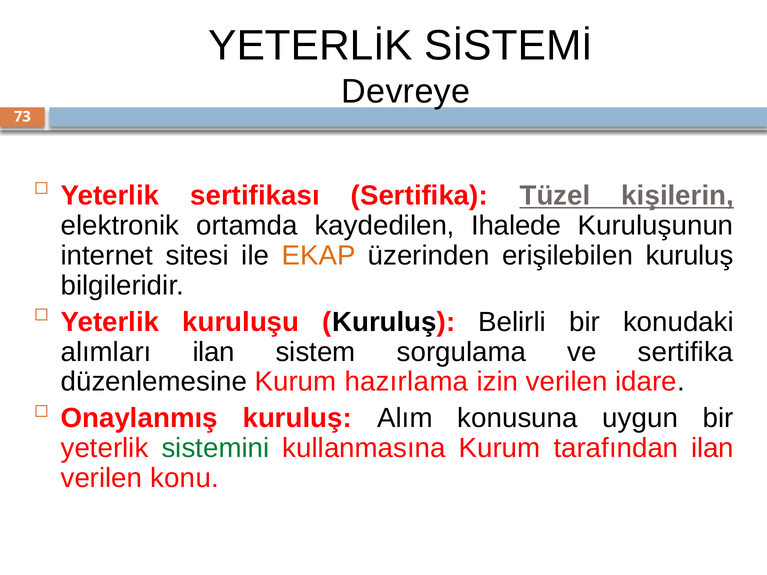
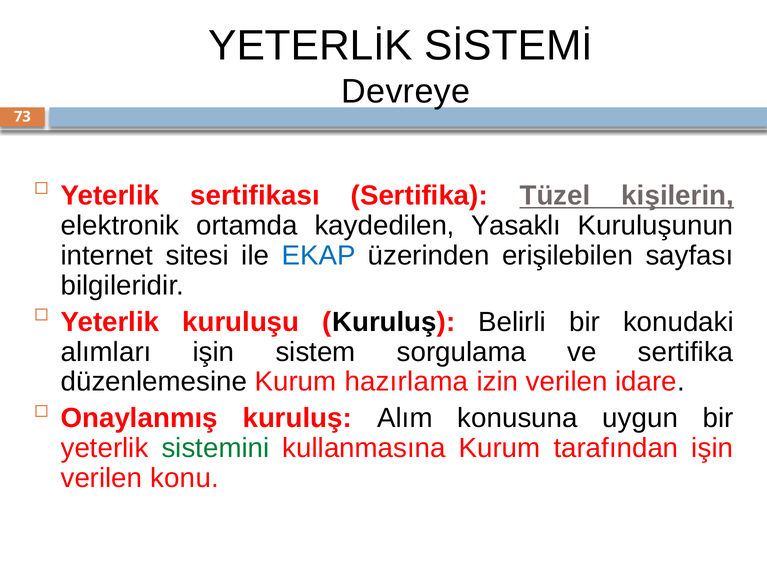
Ihalede: Ihalede -> Yasaklı (516, 226)
EKAP colour: orange -> blue (319, 256)
erişilebilen kuruluş: kuruluş -> sayfası (689, 256)
alımları ilan: ilan -> işin (214, 352)
tarafından ilan: ilan -> işin (712, 448)
